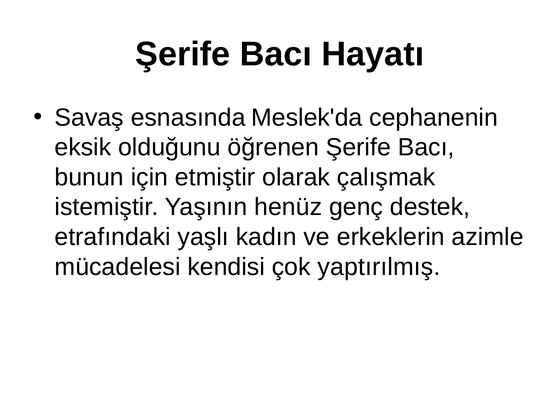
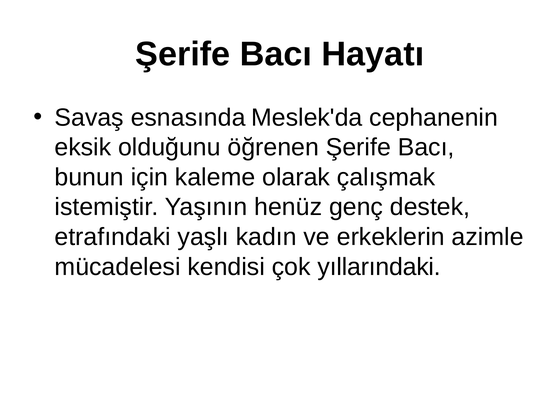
etmiştir: etmiştir -> kaleme (215, 177)
yaptırılmış: yaptırılmış -> yıllarındaki (379, 267)
